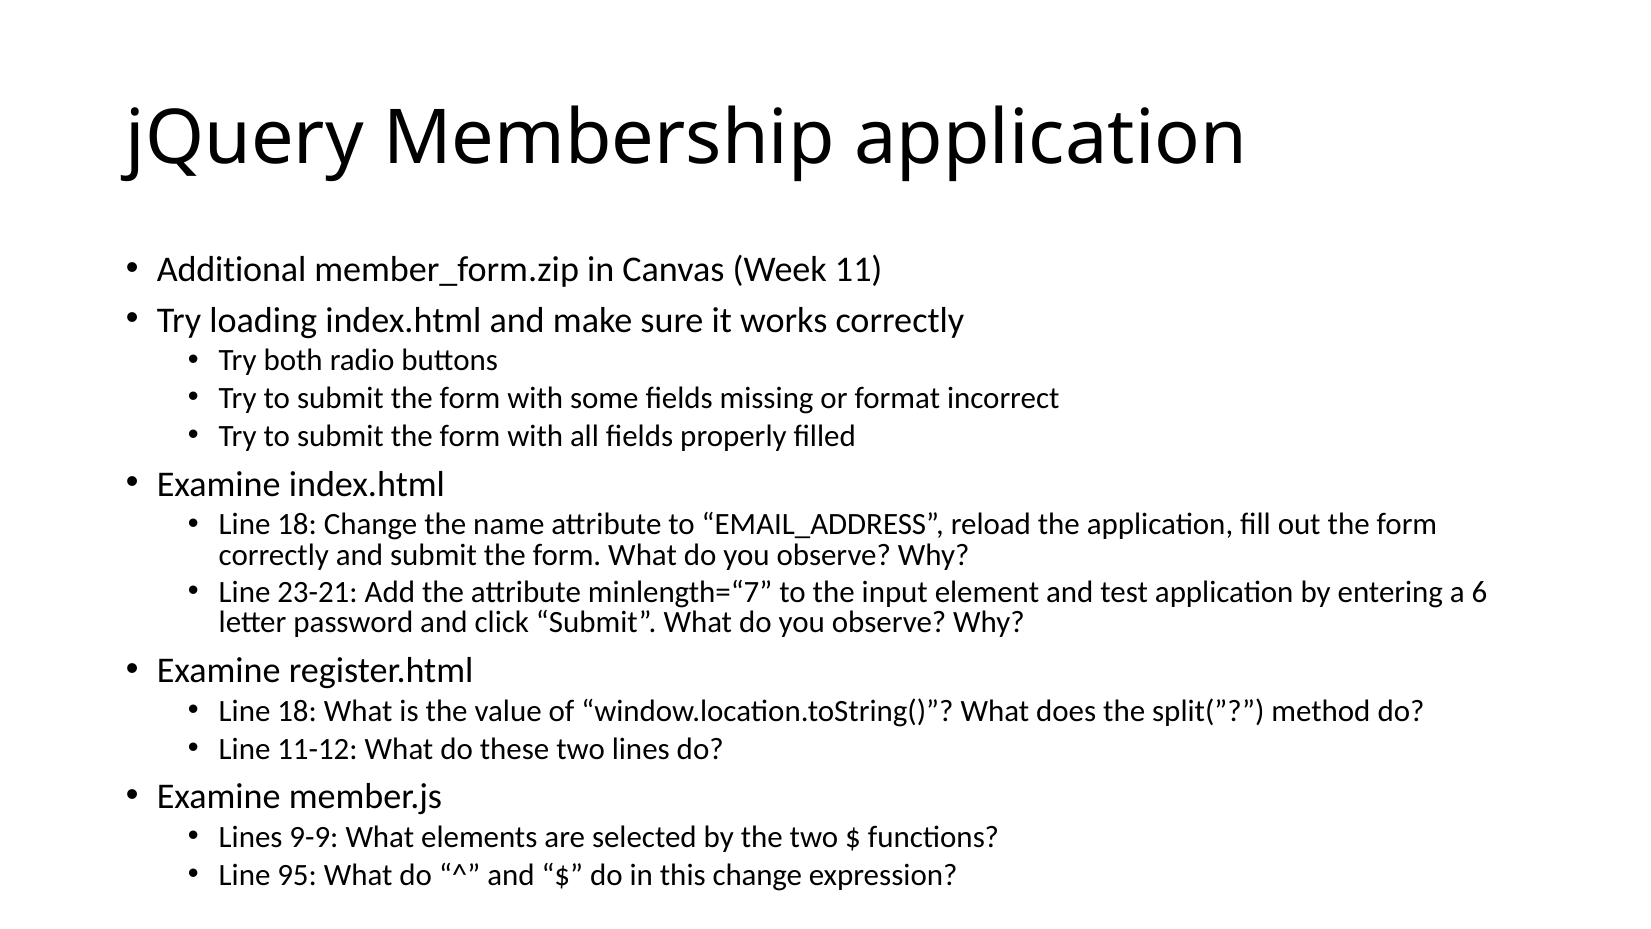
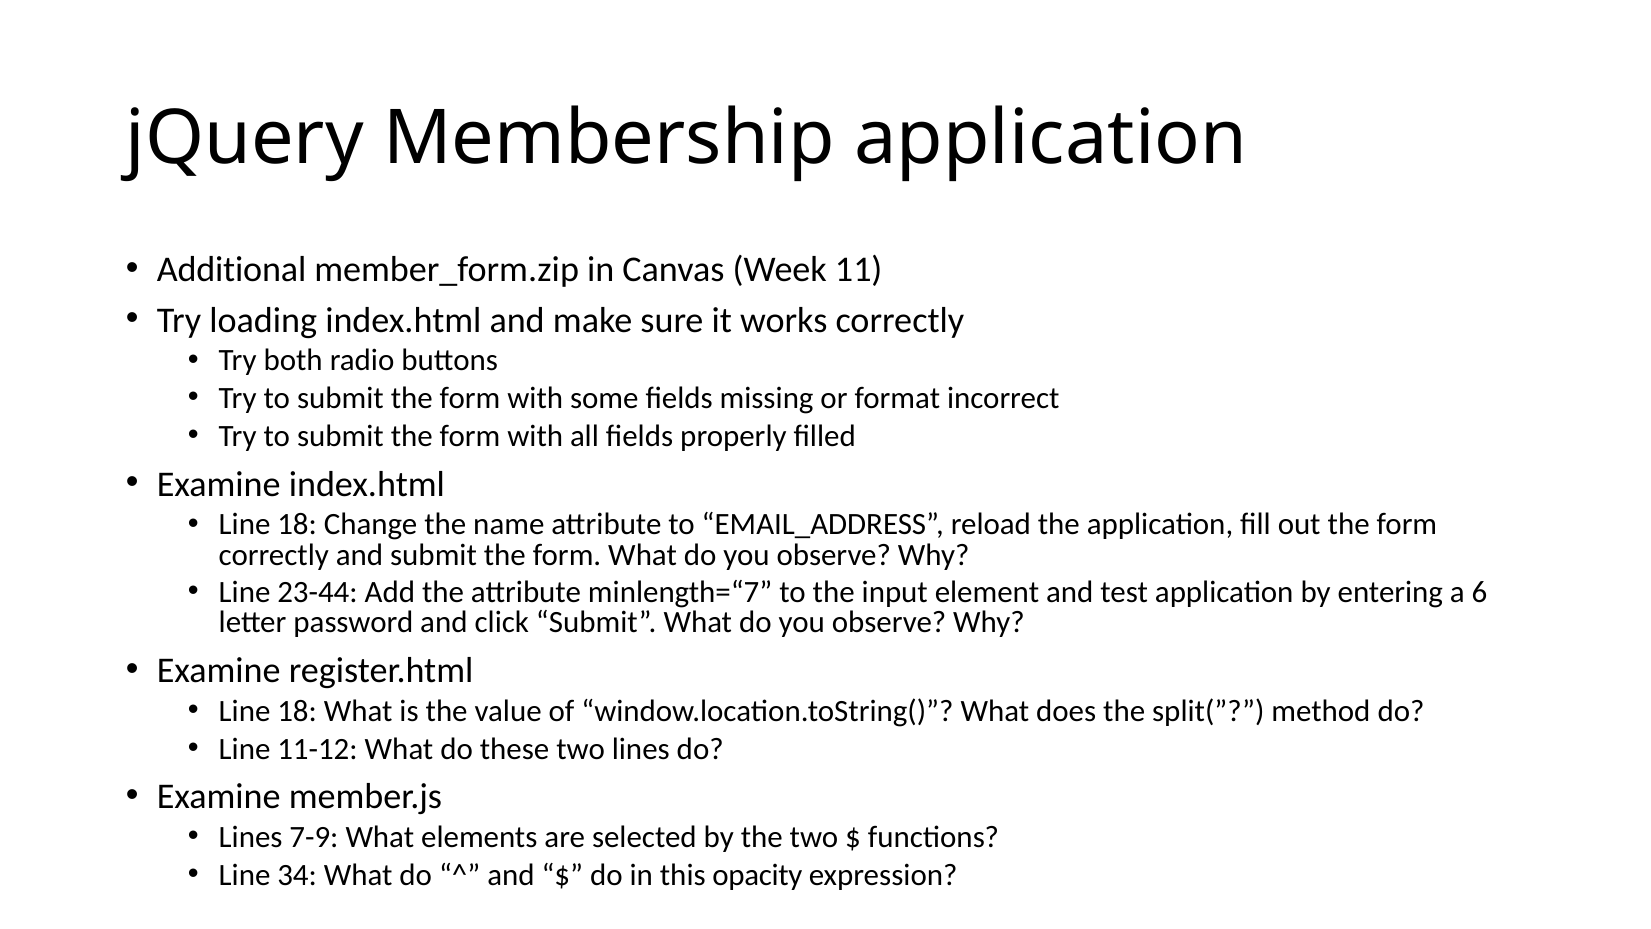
23-21: 23-21 -> 23-44 (317, 592)
9-9: 9-9 -> 7-9 (314, 837)
95: 95 -> 34 (297, 875)
this change: change -> opacity (757, 875)
